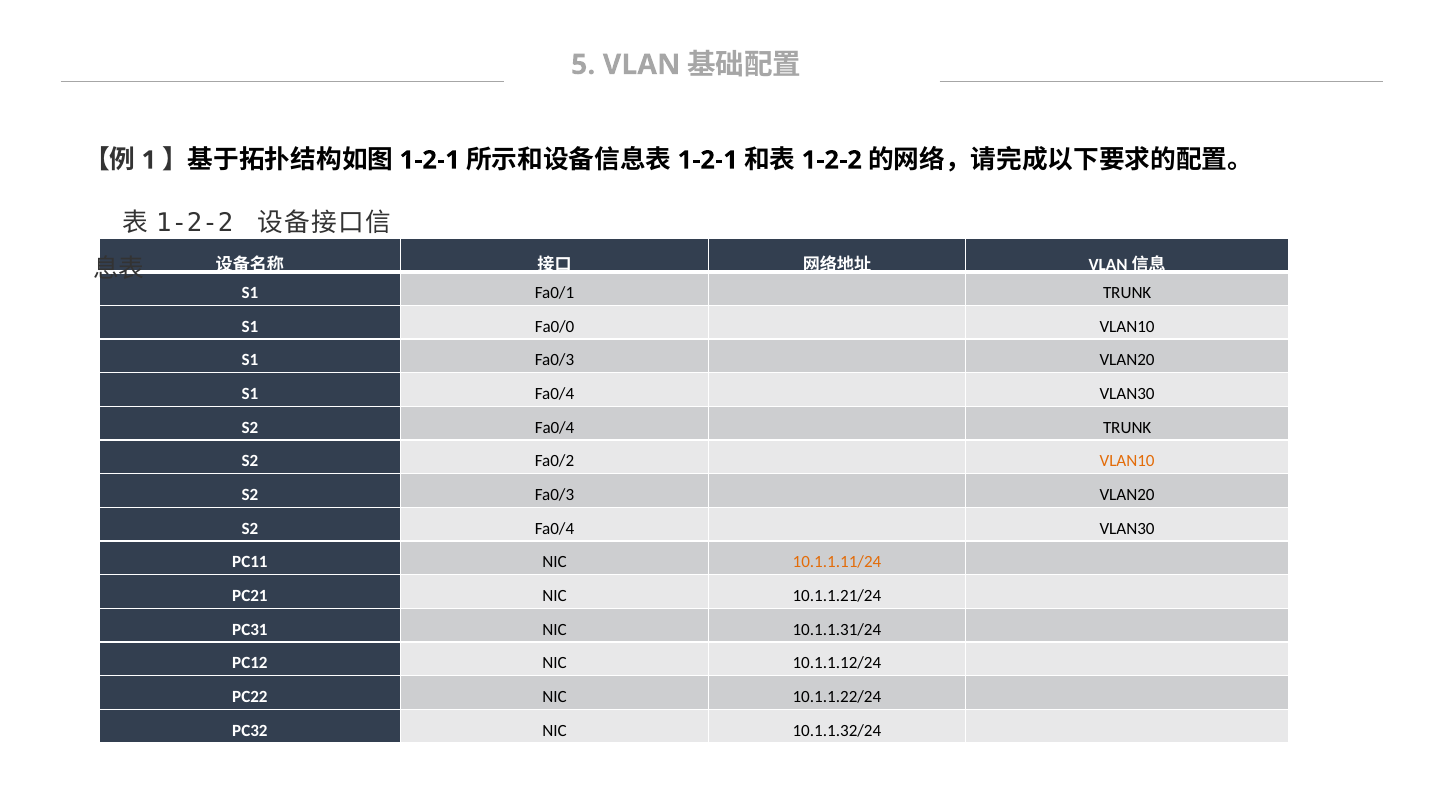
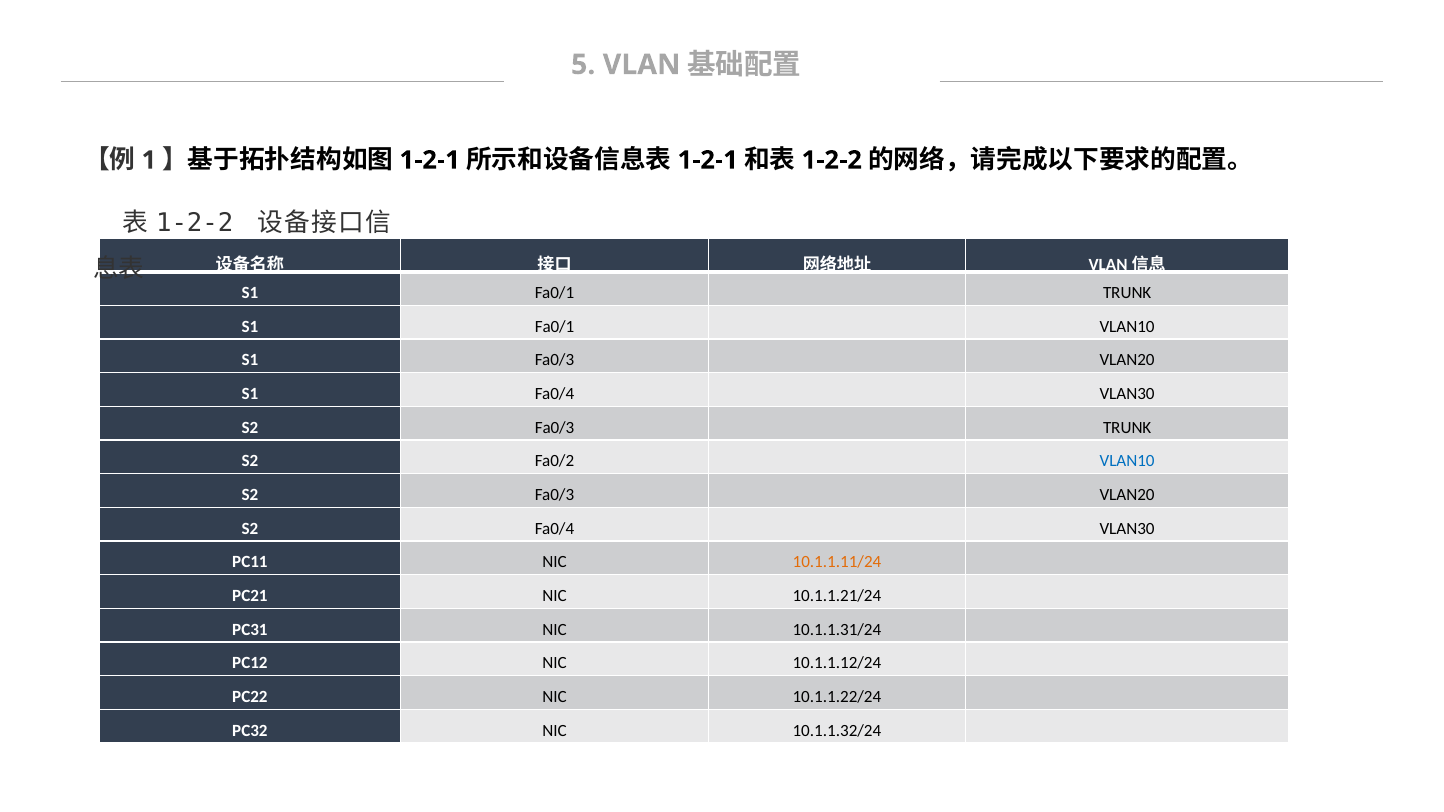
Fa0/0: Fa0/0 -> Fa0/1 (555, 326)
Fa0/4: Fa0/4 -> Fa0/3 (555, 427)
VLAN10 colour: orange -> blue (1127, 461)
